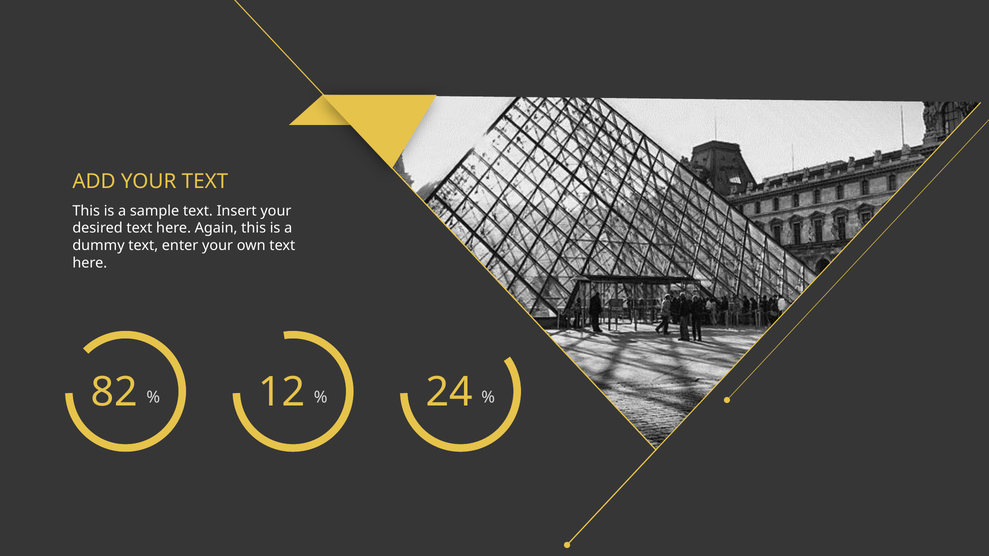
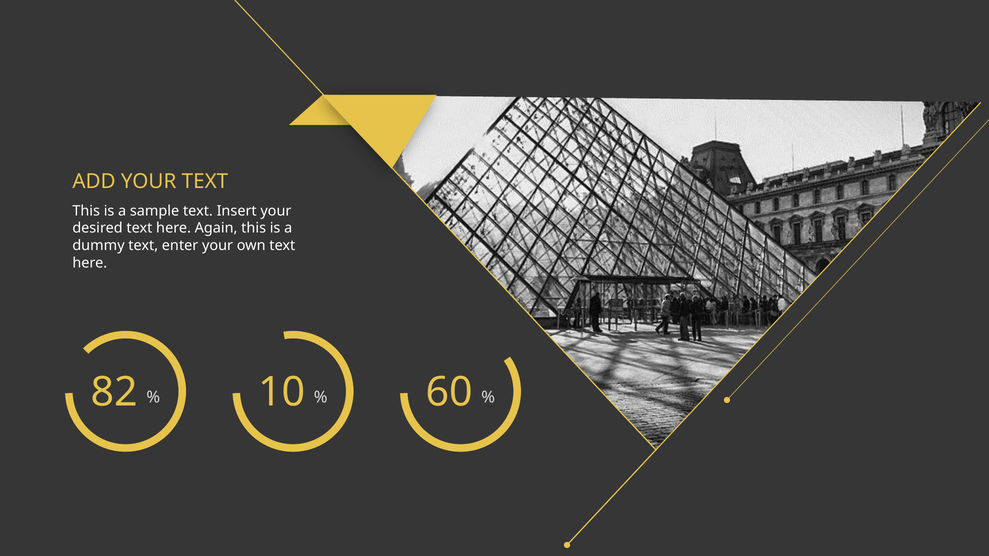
12: 12 -> 10 (282, 392)
24: 24 -> 60 (449, 392)
